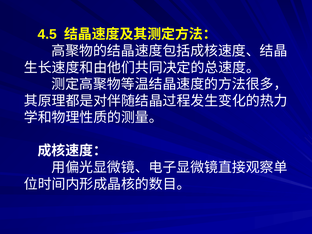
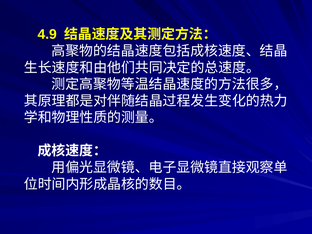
4.5: 4.5 -> 4.9 (47, 34)
